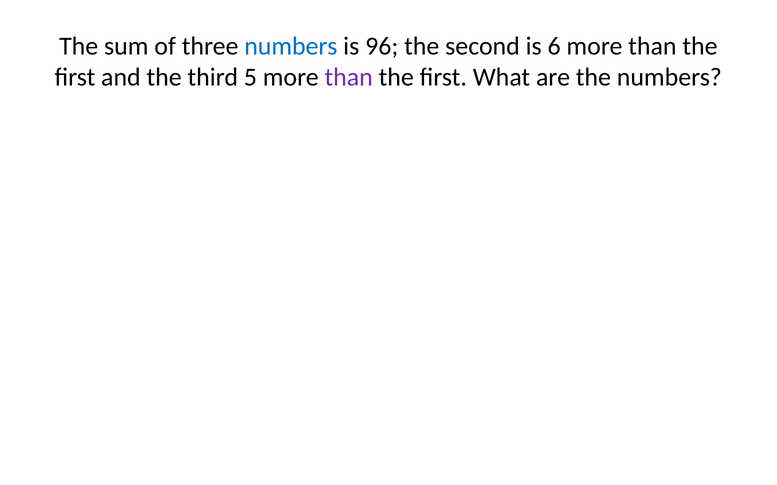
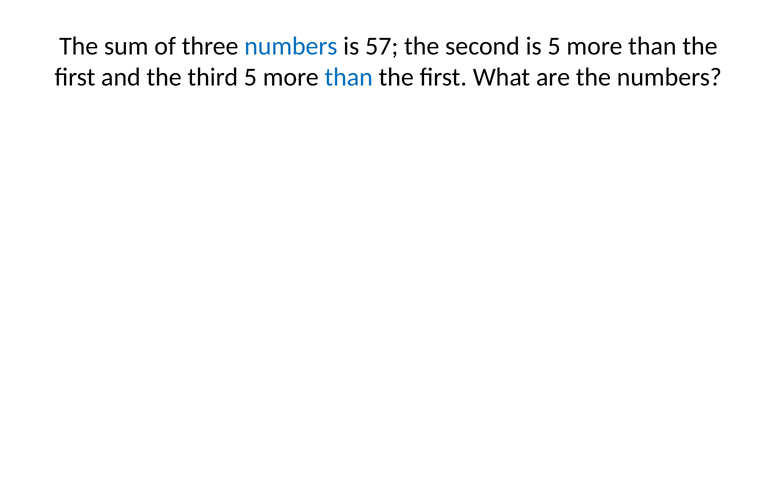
96: 96 -> 57 (382, 46)
is 6: 6 -> 5 (554, 46)
than colour: purple -> blue (349, 77)
